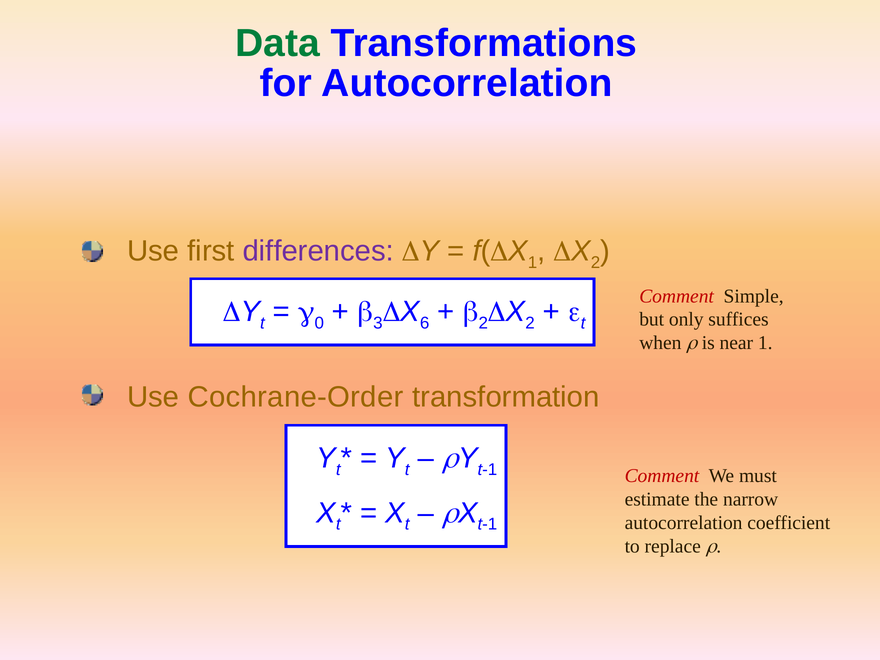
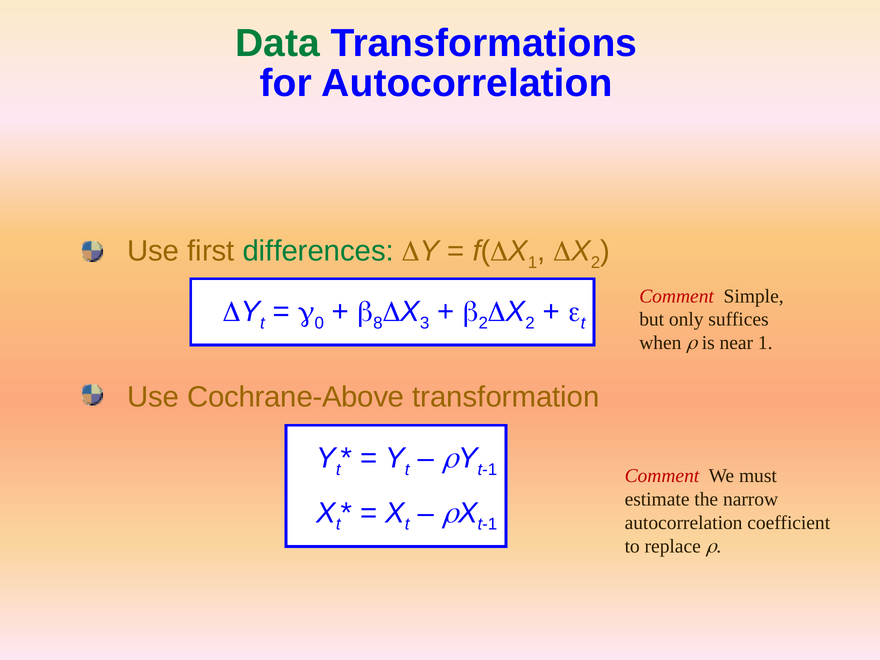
differences colour: purple -> green (318, 251)
3: 3 -> 8 (378, 323)
6: 6 -> 3 (425, 323)
Cochrane-Order: Cochrane-Order -> Cochrane-Above (296, 397)
